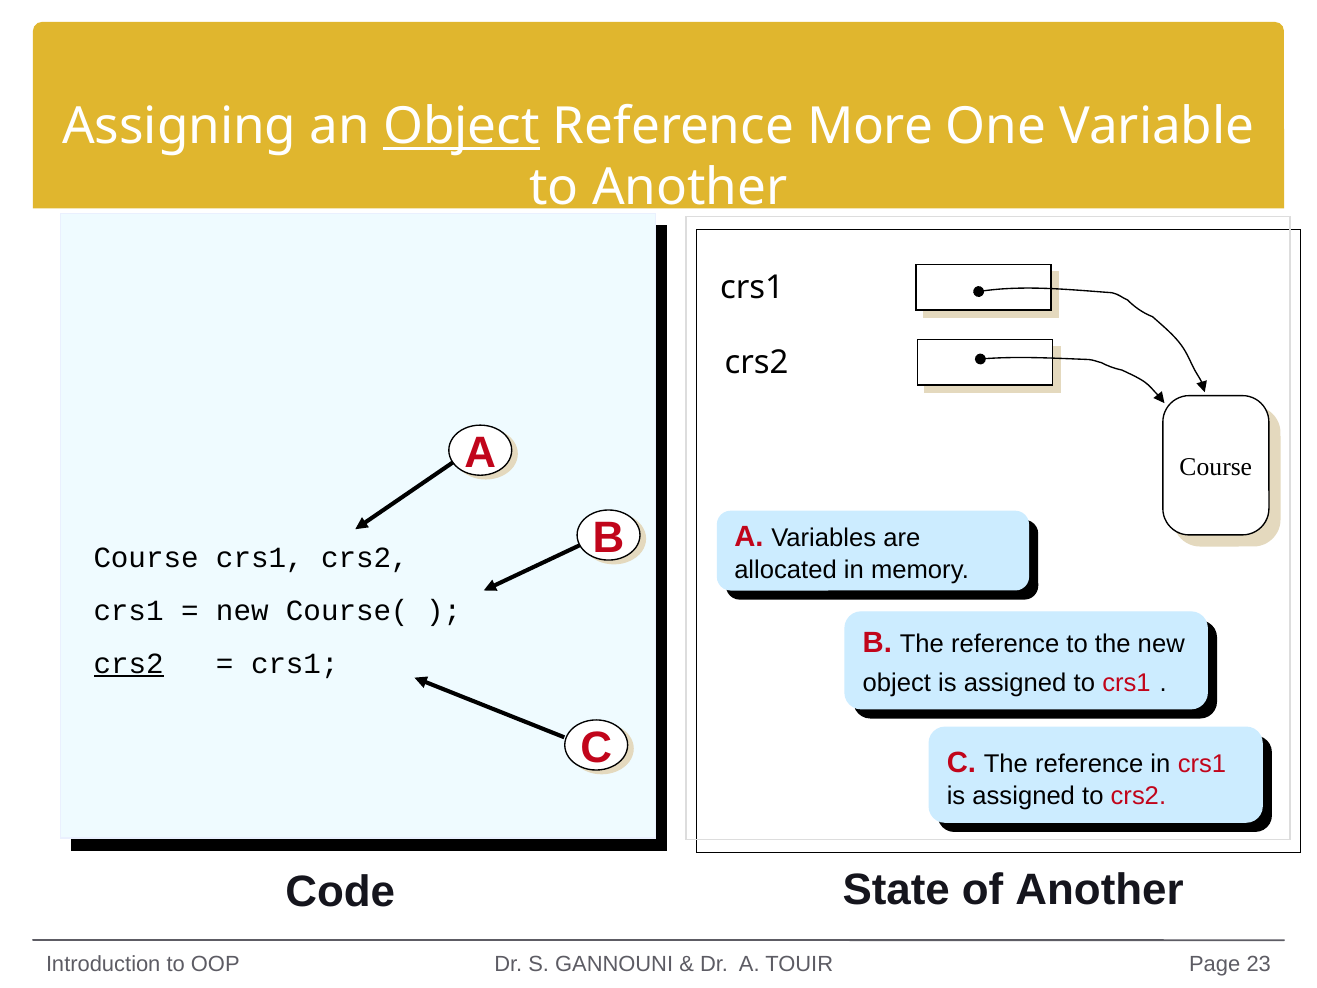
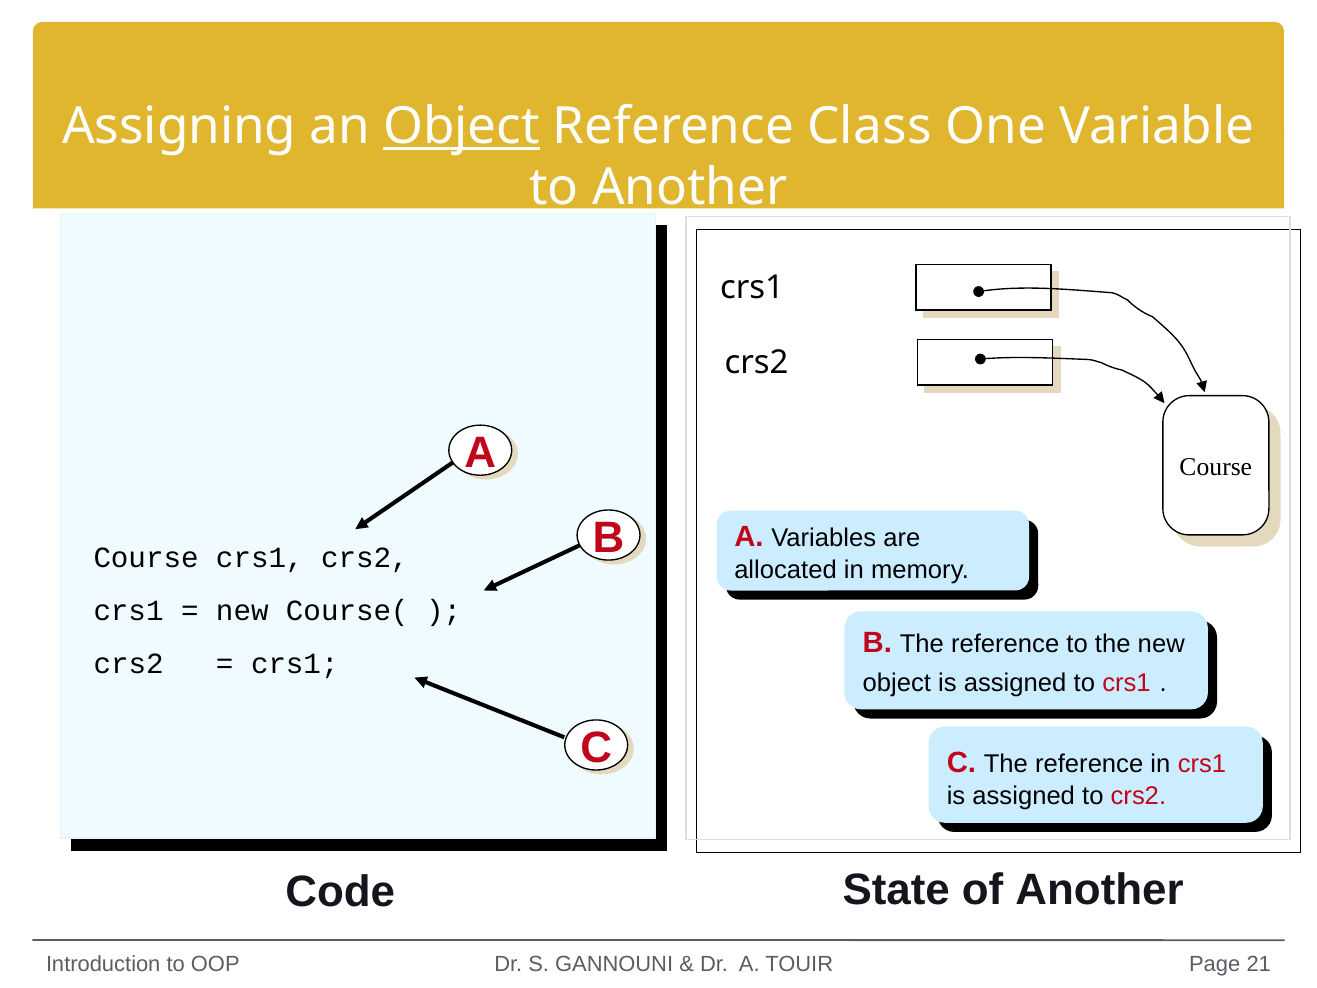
More: More -> Class (870, 126)
crs2 underline: present -> none (129, 663)
23: 23 -> 21 (1259, 964)
